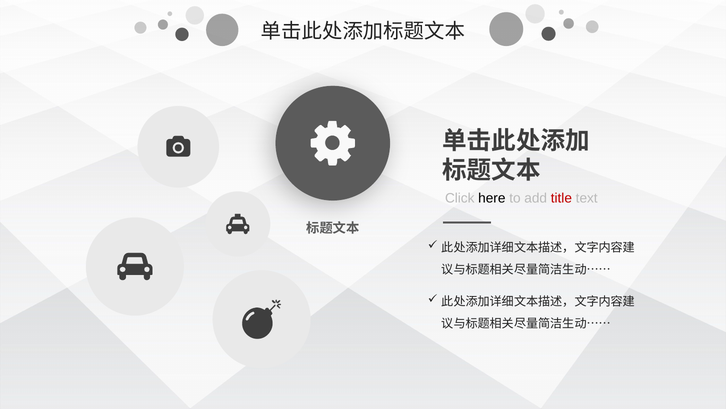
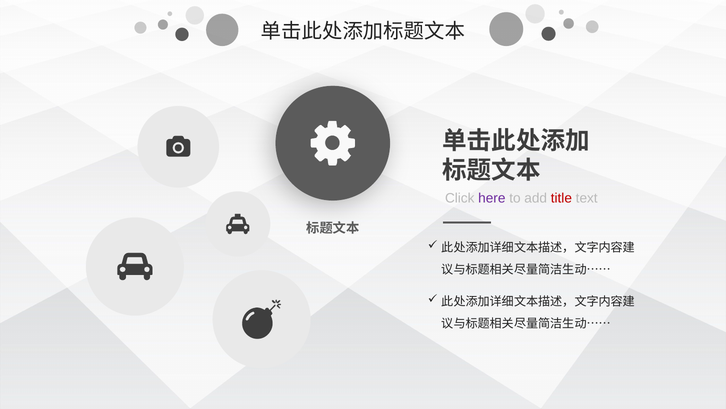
here colour: black -> purple (492, 198)
